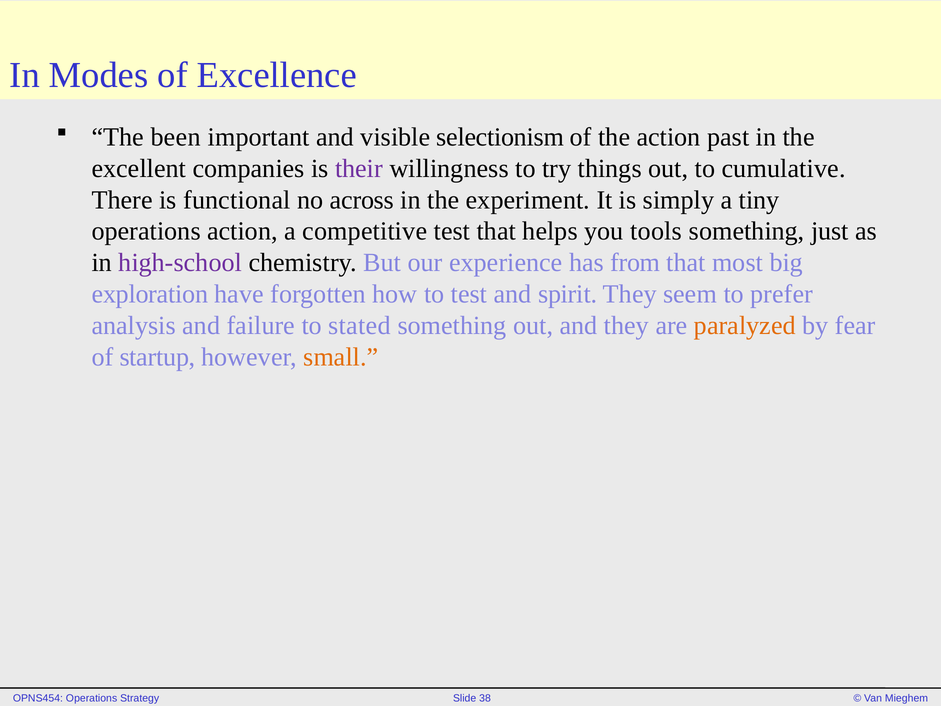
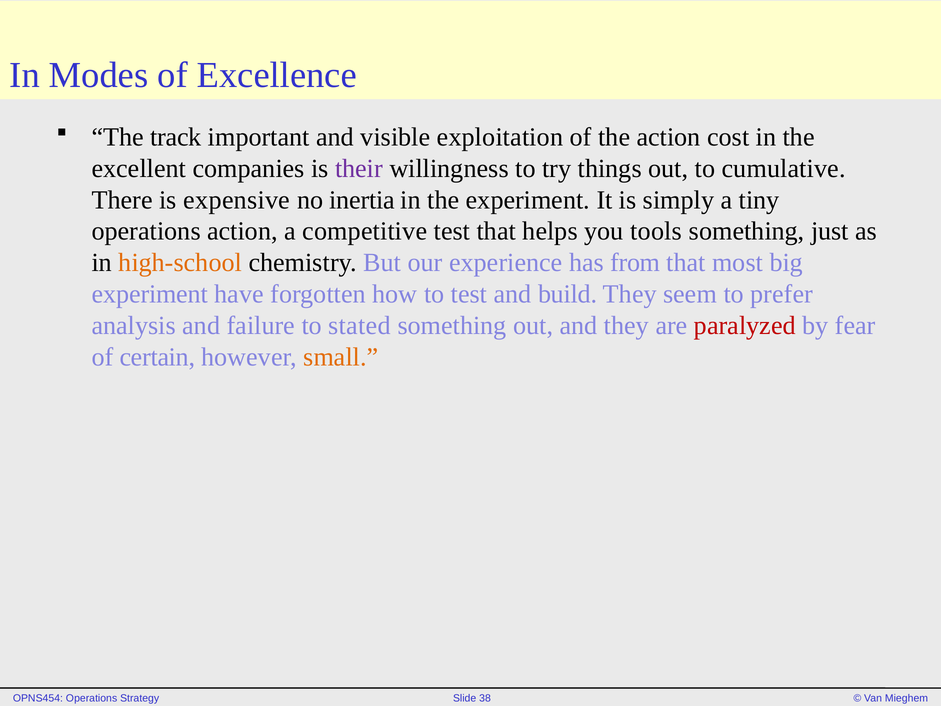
been: been -> track (176, 137)
selectionism: selectionism -> exploitation (500, 137)
past: past -> cost (728, 137)
functional: functional -> expensive (237, 200)
across: across -> inertia (362, 200)
high-school colour: purple -> orange (180, 263)
exploration: exploration -> experiment (150, 294)
spirit: spirit -> build (568, 294)
paralyzed colour: orange -> red (745, 325)
startup: startup -> certain (157, 357)
